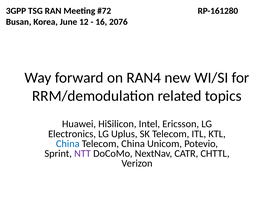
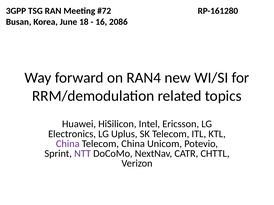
12: 12 -> 18 (84, 22)
2076: 2076 -> 2086 (118, 22)
China colour: blue -> purple (68, 144)
